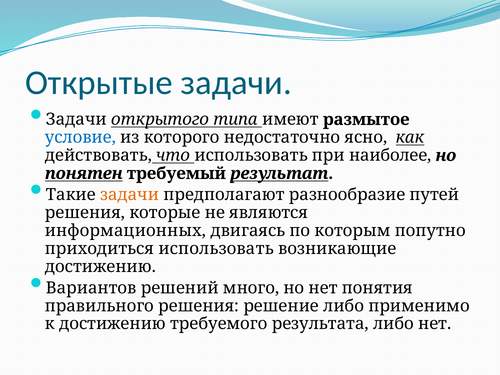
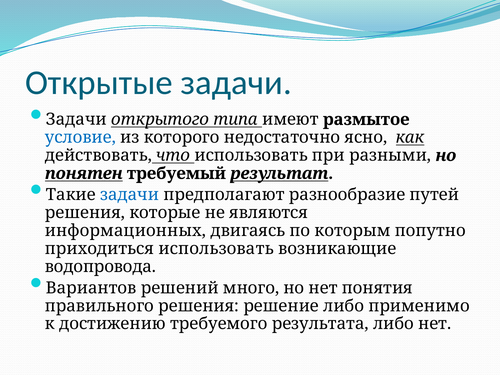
наиболее: наиболее -> разными (390, 155)
задачи colour: orange -> blue (130, 195)
достижению: достижению -> водопровода (100, 267)
